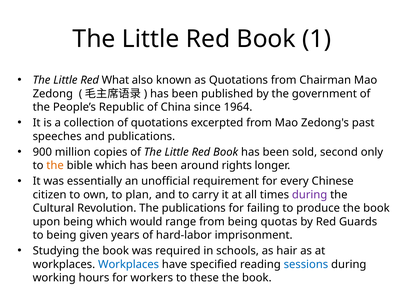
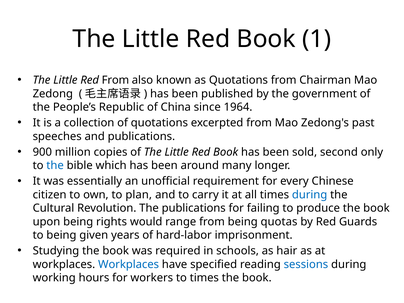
Red What: What -> From (115, 80)
the colour: orange -> blue (55, 166)
rights: rights -> many (237, 166)
during colour: purple -> blue (310, 195)
being which: which -> rights (112, 222)
to these: these -> times (204, 278)
